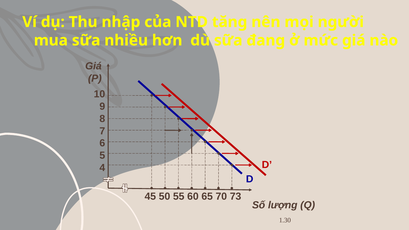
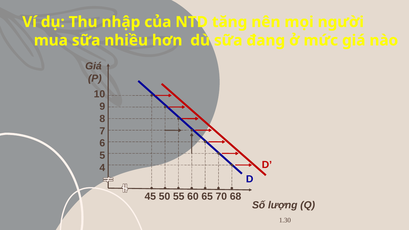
73: 73 -> 68 (236, 197)
